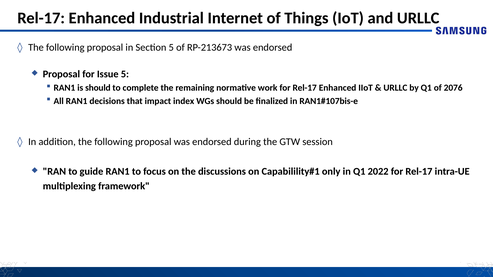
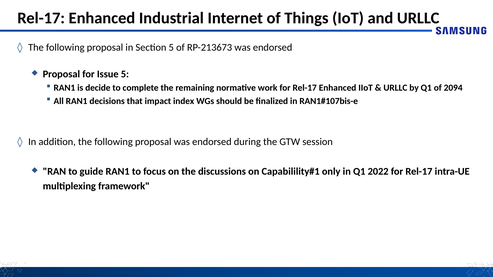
is should: should -> decide (98, 88)
2076: 2076 -> 2094 (453, 88)
